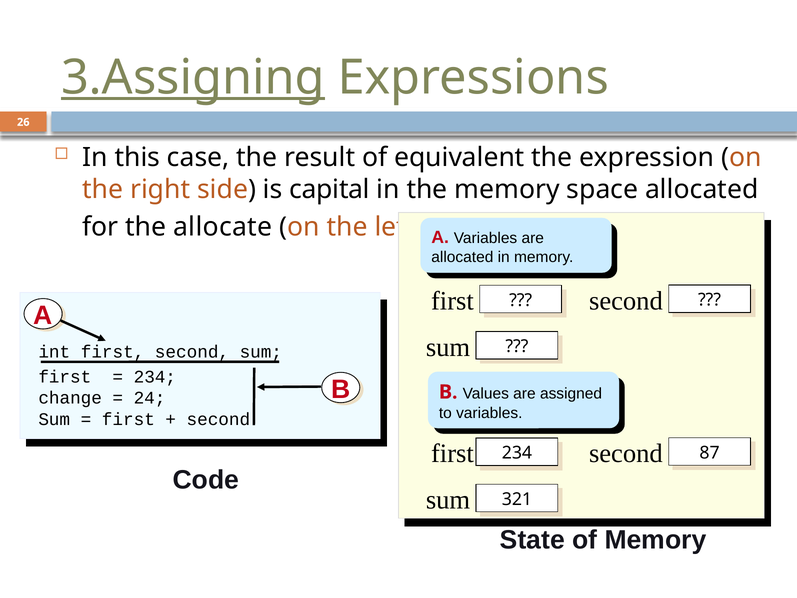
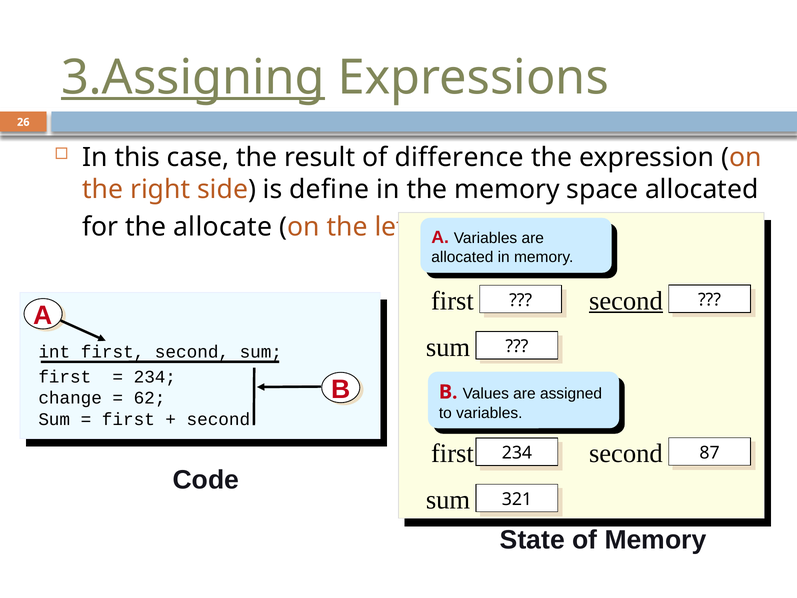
equivalent: equivalent -> difference (459, 158)
capital: capital -> define (329, 189)
second underline: none -> present (626, 301)
24: 24 -> 62 (150, 398)
